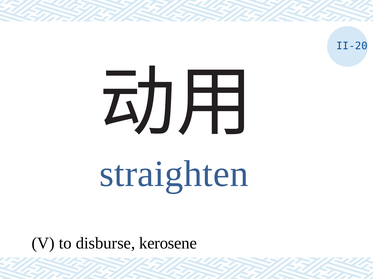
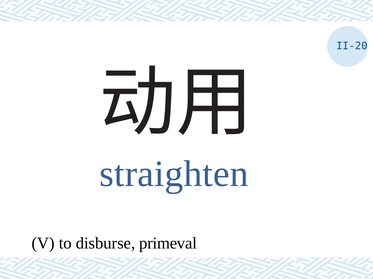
kerosene: kerosene -> primeval (168, 244)
